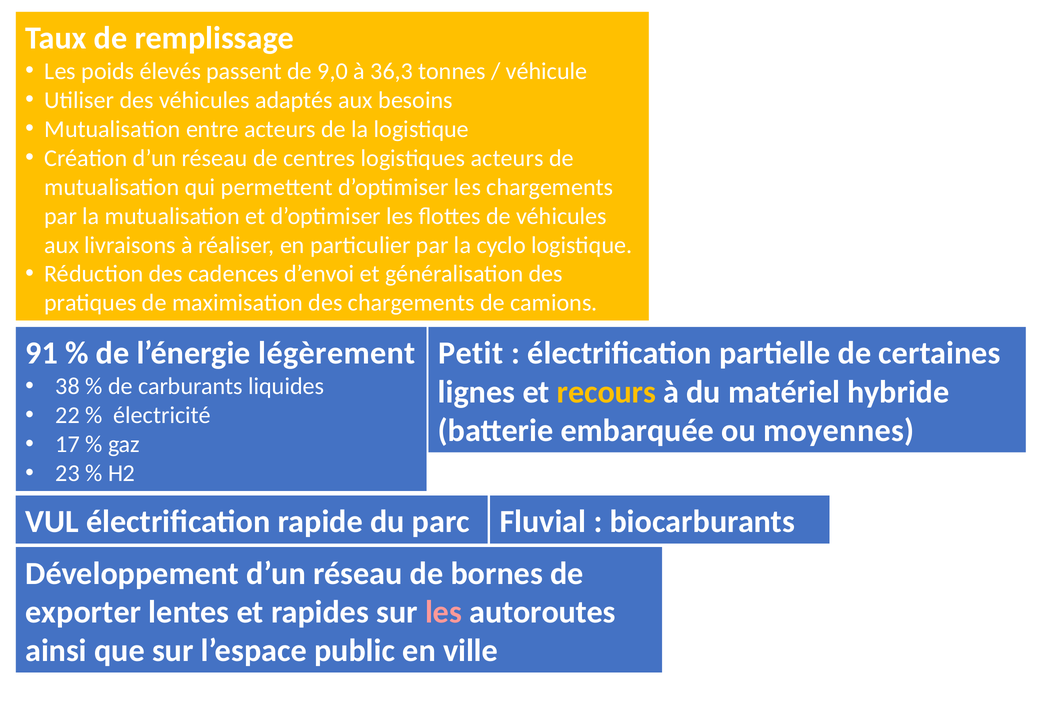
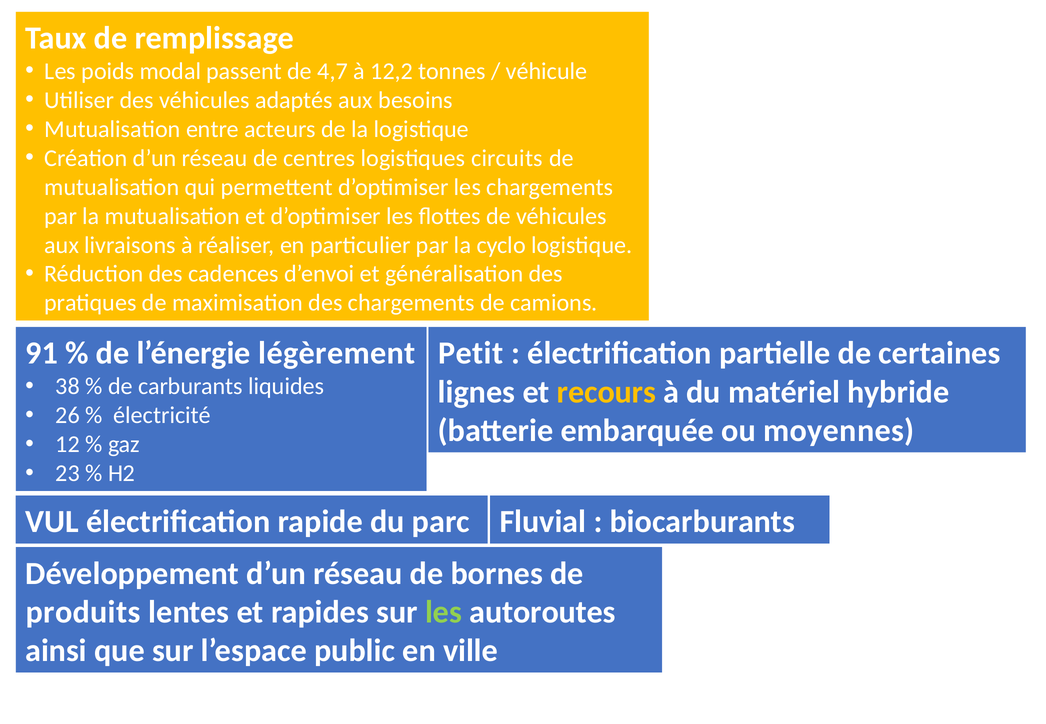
élevés: élevés -> modal (170, 71)
9,0: 9,0 -> 4,7 (333, 71)
36,3: 36,3 -> 12,2 (392, 71)
logistiques acteurs: acteurs -> circuits (507, 158)
22: 22 -> 26 (68, 416)
17: 17 -> 12 (68, 445)
exporter: exporter -> produits (83, 612)
les colour: pink -> light green (443, 612)
